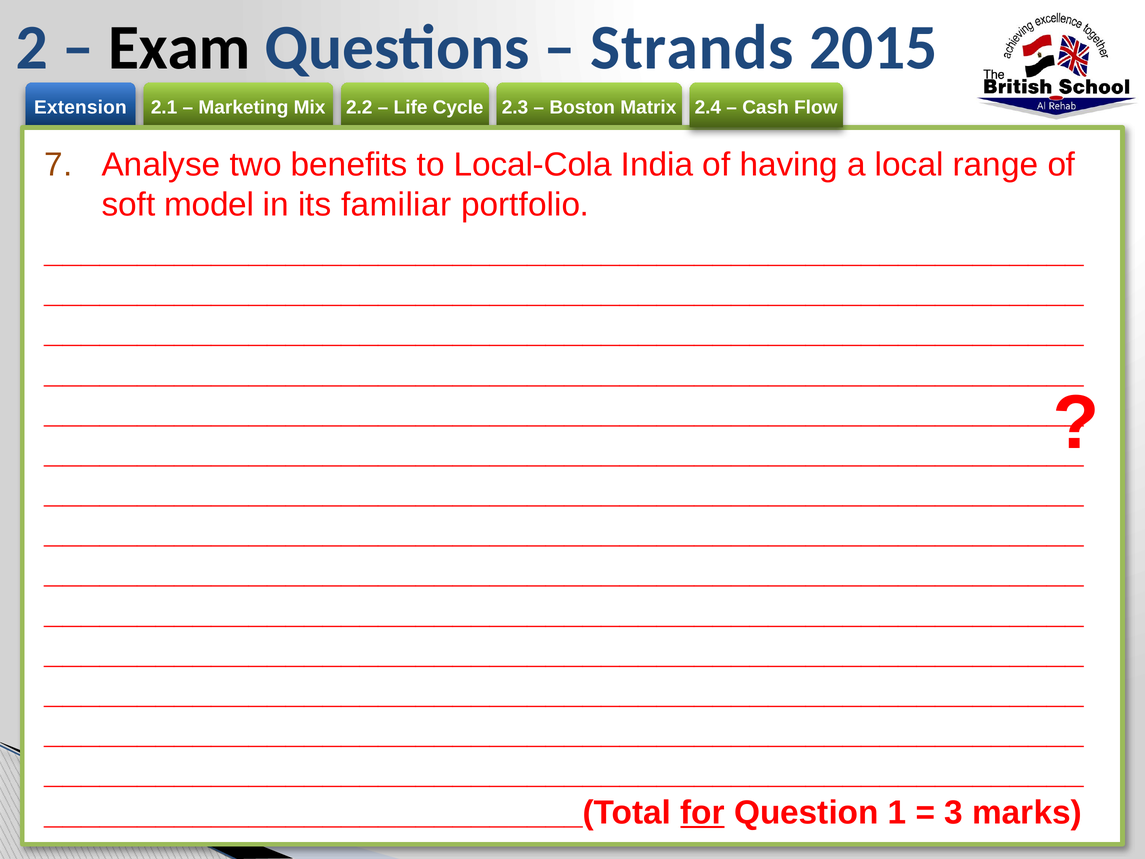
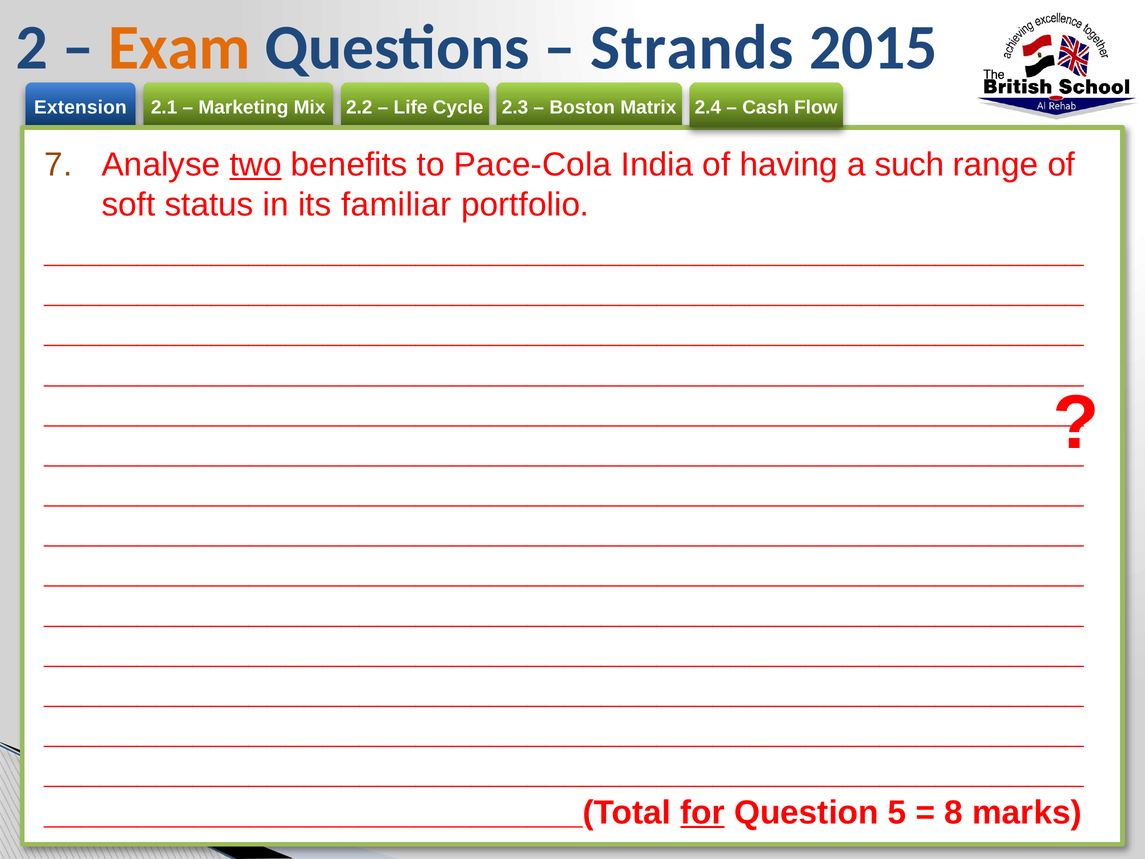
Exam colour: black -> orange (179, 48)
two underline: none -> present (256, 165)
Local-Cola: Local-Cola -> Pace-Cola (533, 165)
local: local -> such (909, 165)
model: model -> status (209, 205)
1: 1 -> 5 (897, 812)
3: 3 -> 8 (954, 812)
